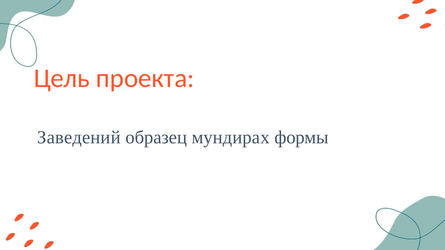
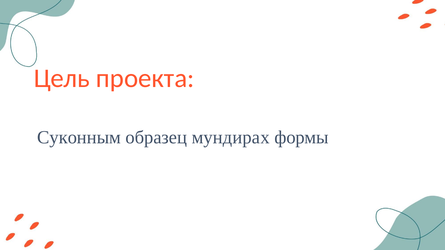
Заведений: Заведений -> Суконным (79, 138)
